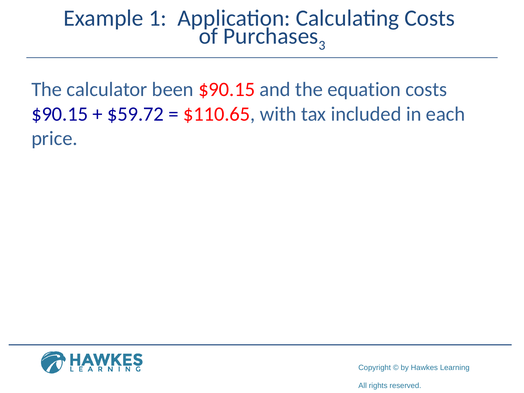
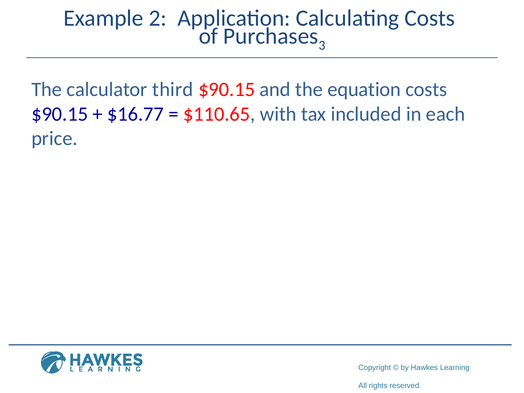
1: 1 -> 2 (158, 18)
been: been -> third (173, 90)
$59.72: $59.72 -> $16.77 (136, 114)
